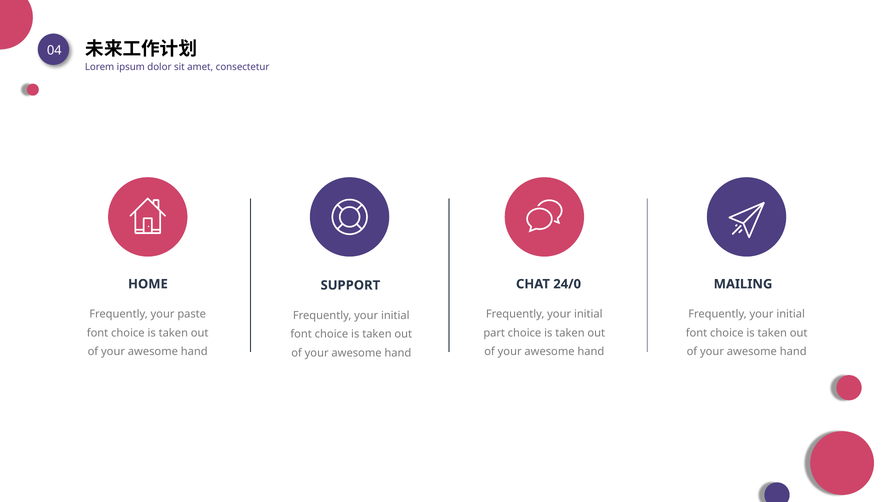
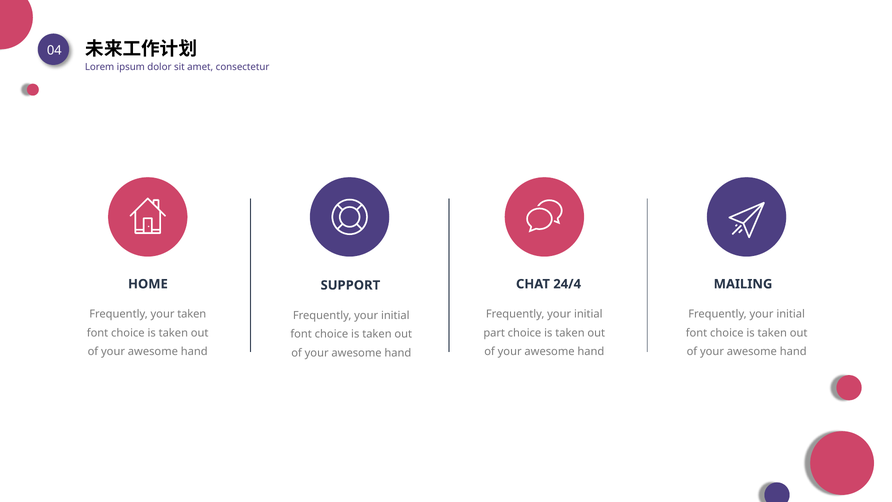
24/0: 24/0 -> 24/4 (567, 284)
your paste: paste -> taken (192, 314)
